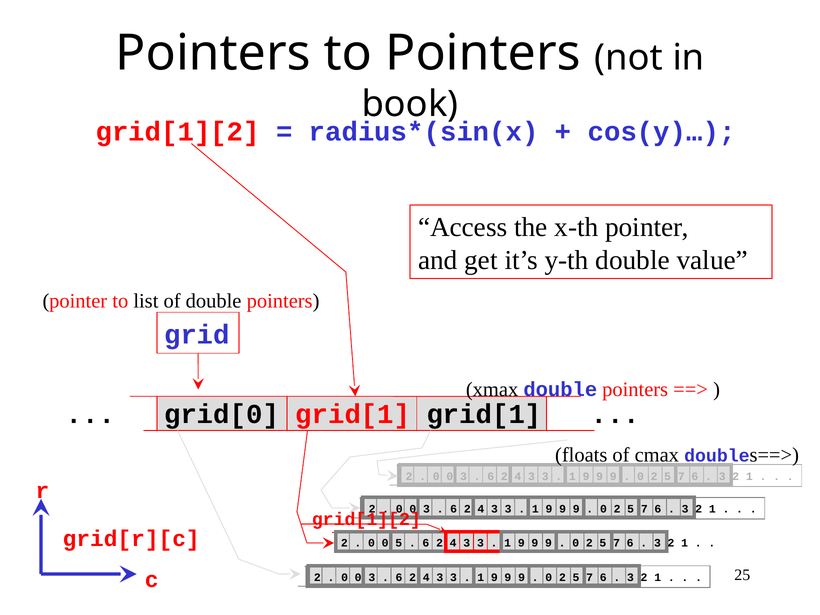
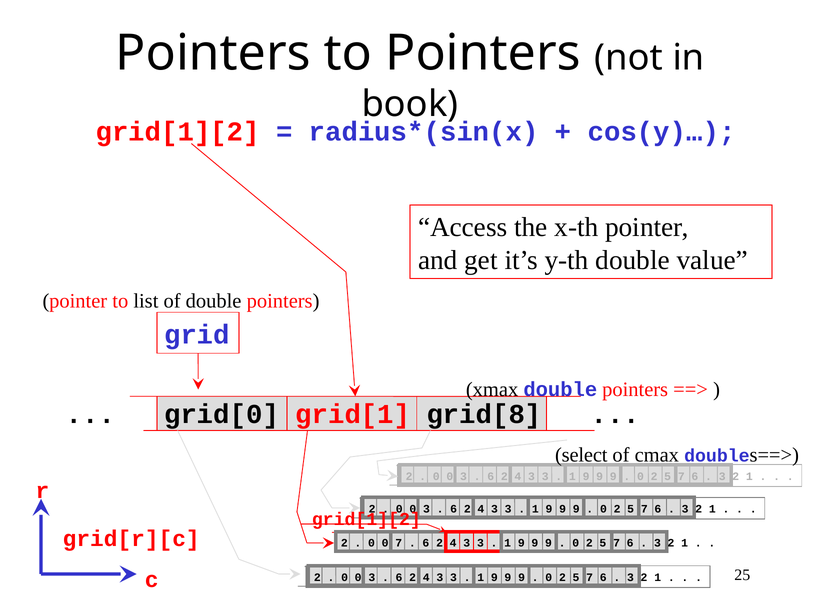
grid[1 grid[1: grid[1 -> grid[8 (484, 414)
floats: floats -> select (581, 455)
0 5: 5 -> 7 (399, 543)
